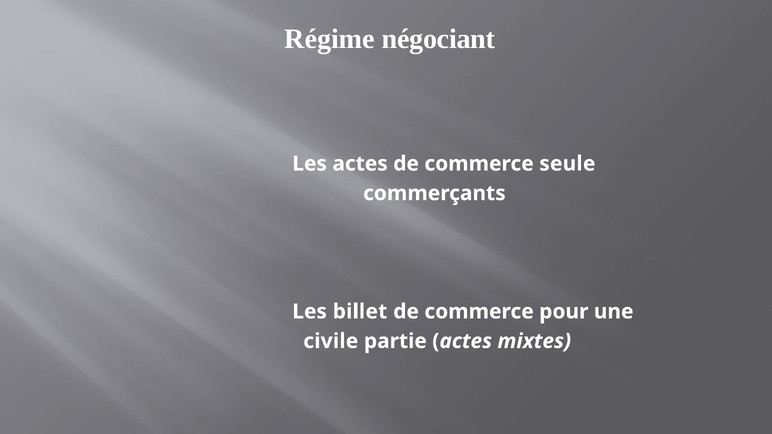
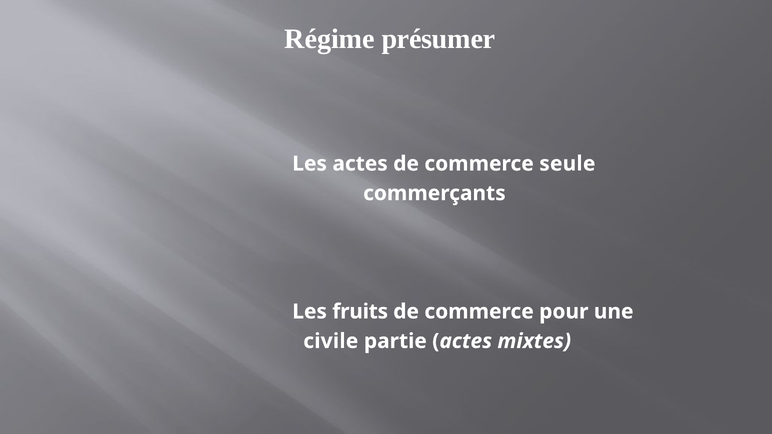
négociant: négociant -> présumer (438, 39)
billet: billet -> fruits (360, 312)
